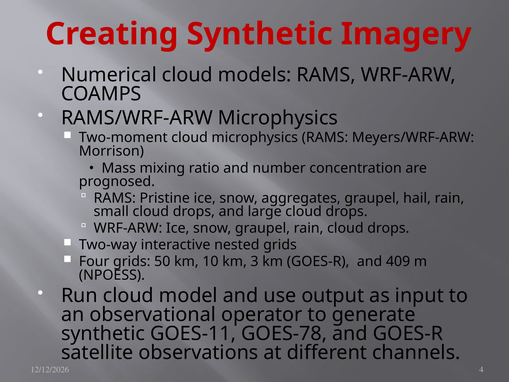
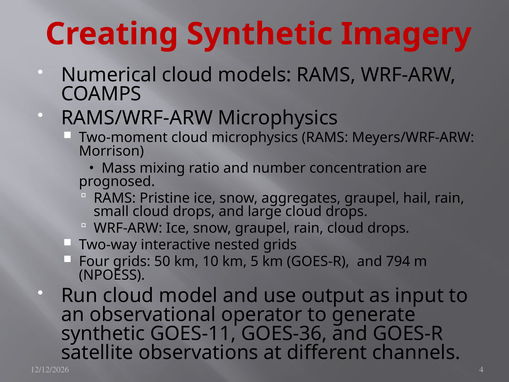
3: 3 -> 5 (255, 261)
409: 409 -> 794 (398, 261)
GOES-78: GOES-78 -> GOES-36 (284, 333)
